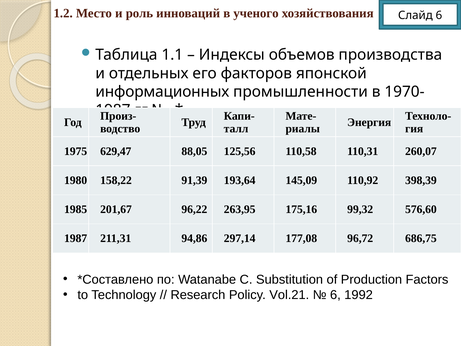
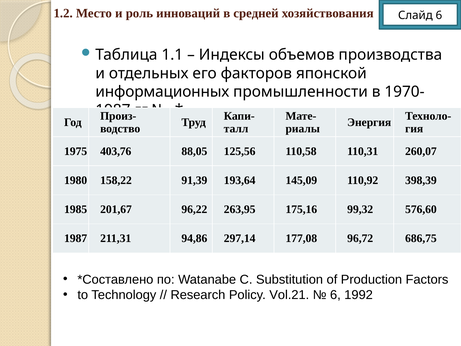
ученого: ученого -> средней (256, 13)
629,47: 629,47 -> 403,76 (116, 151)
